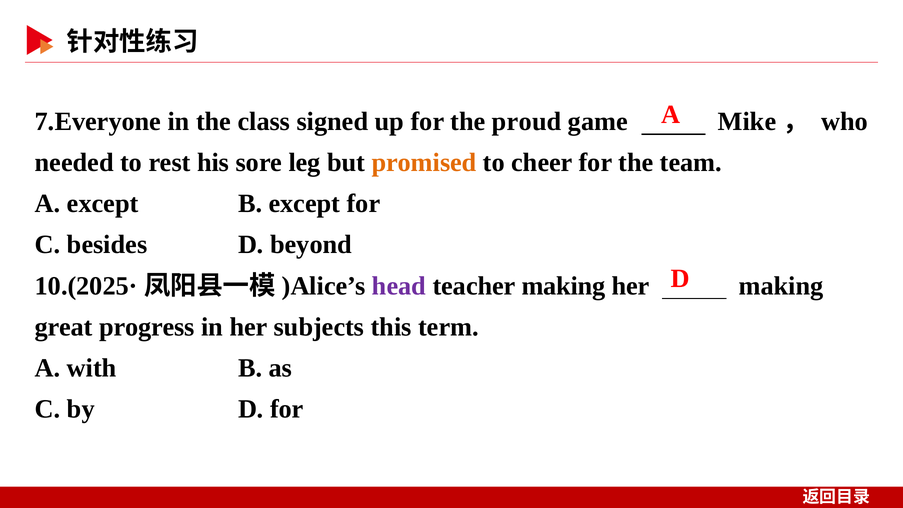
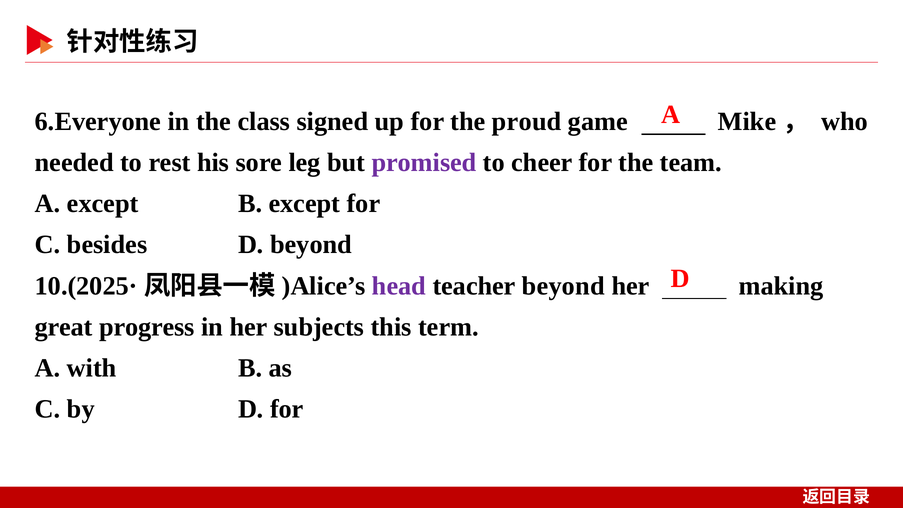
7.Everyone: 7.Everyone -> 6.Everyone (98, 121)
promised colour: orange -> purple (424, 163)
teacher making: making -> beyond (563, 286)
